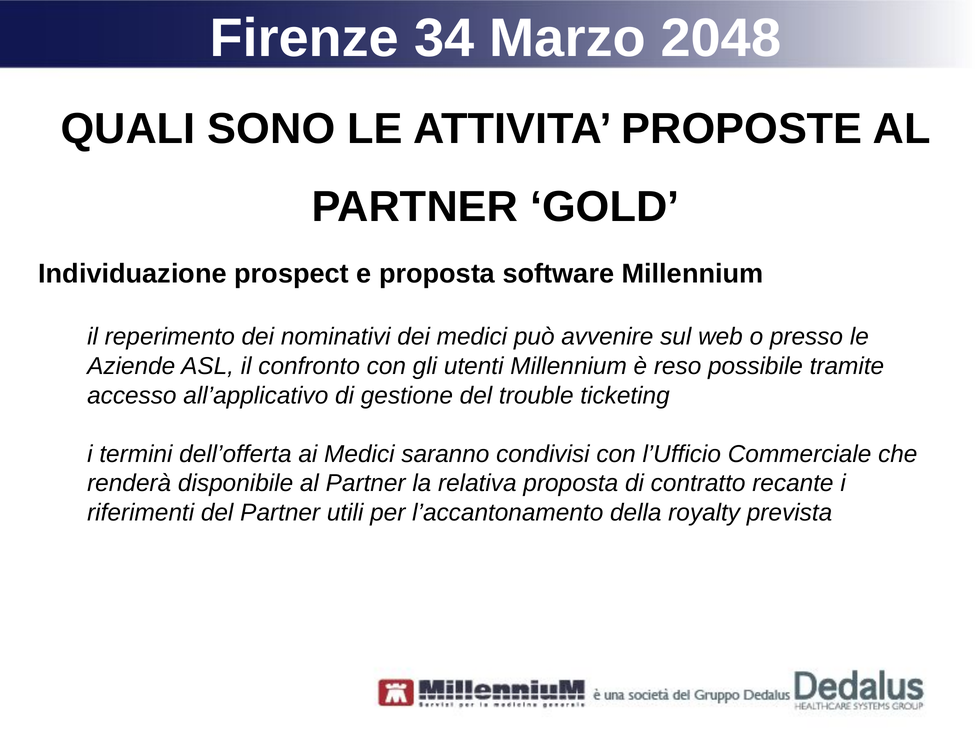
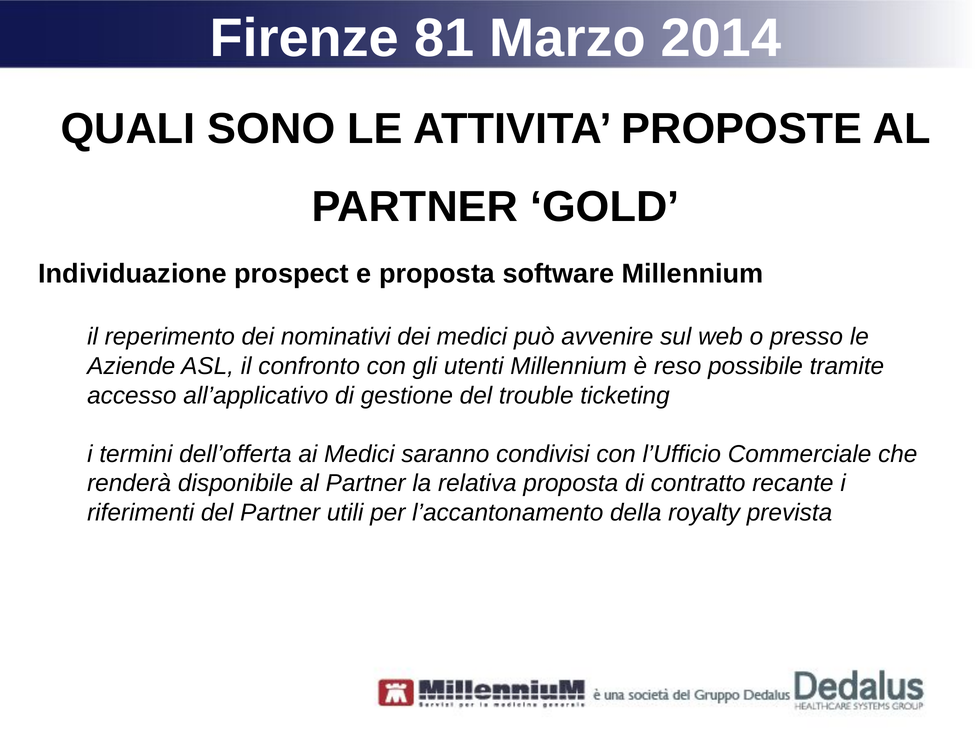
34: 34 -> 81 (444, 38)
2048: 2048 -> 2014 (721, 38)
